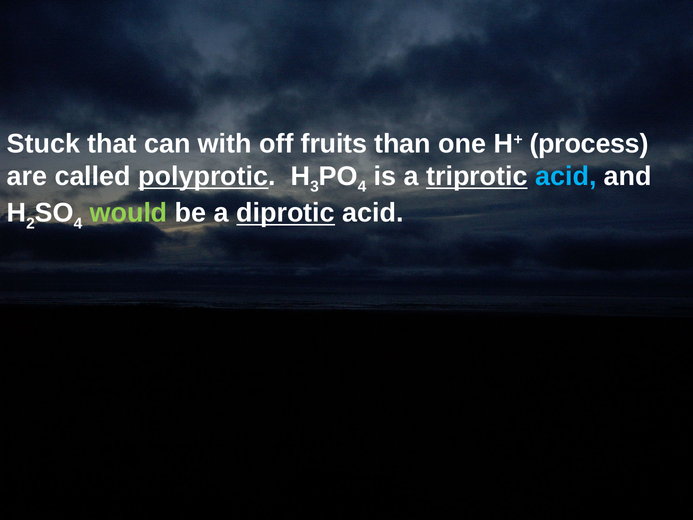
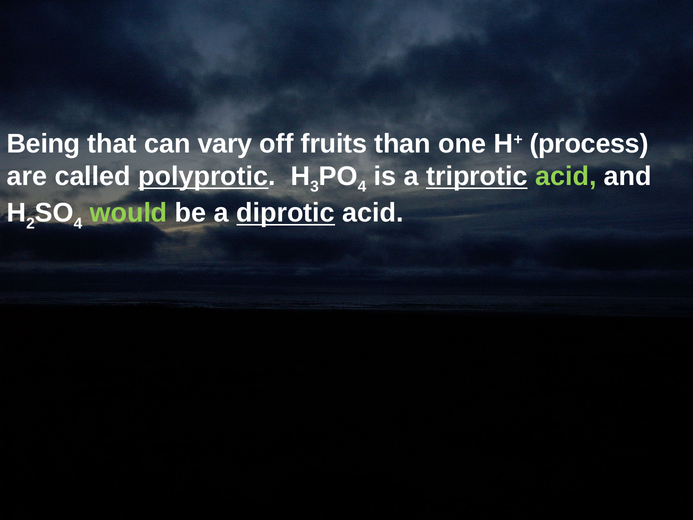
Stuck: Stuck -> Being (44, 144)
with: with -> vary (225, 144)
acid colour: light blue -> light green (566, 176)
